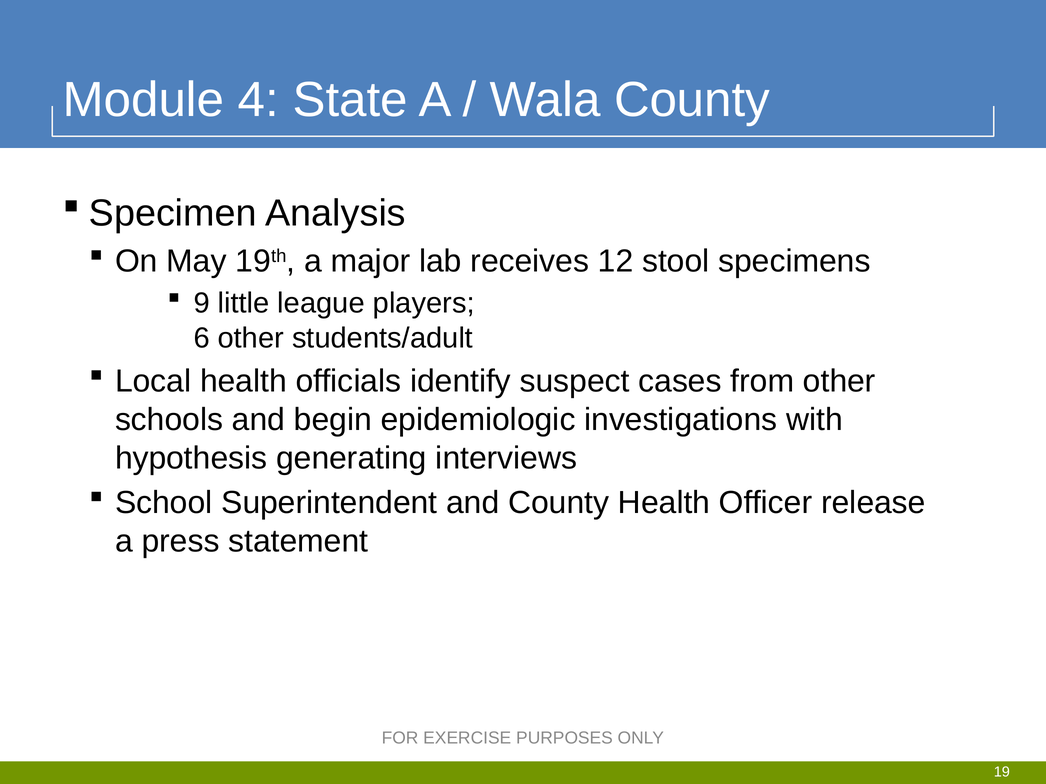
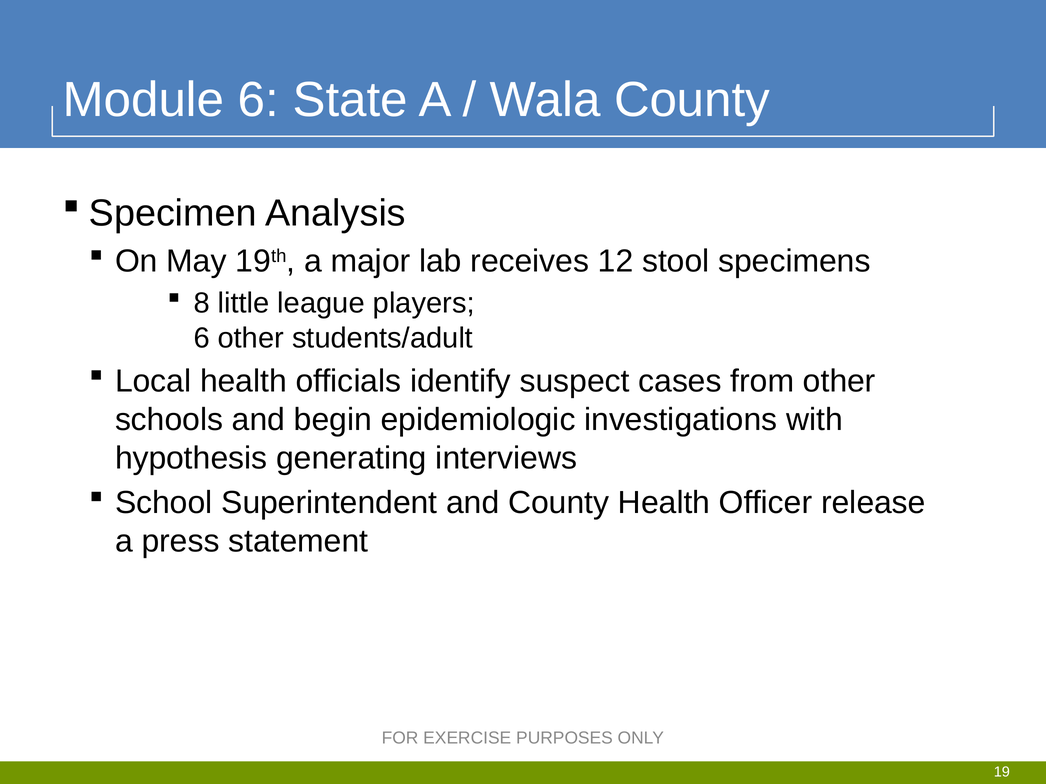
Module 4: 4 -> 6 (259, 100)
9: 9 -> 8 (202, 304)
